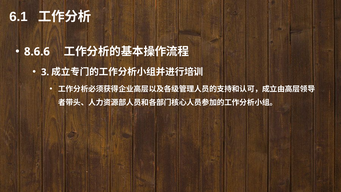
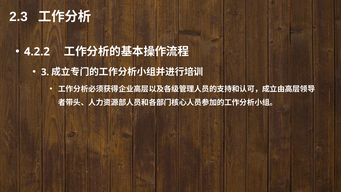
6.1: 6.1 -> 2.3 (18, 17)
8.6.6: 8.6.6 -> 4.2.2 (37, 52)
